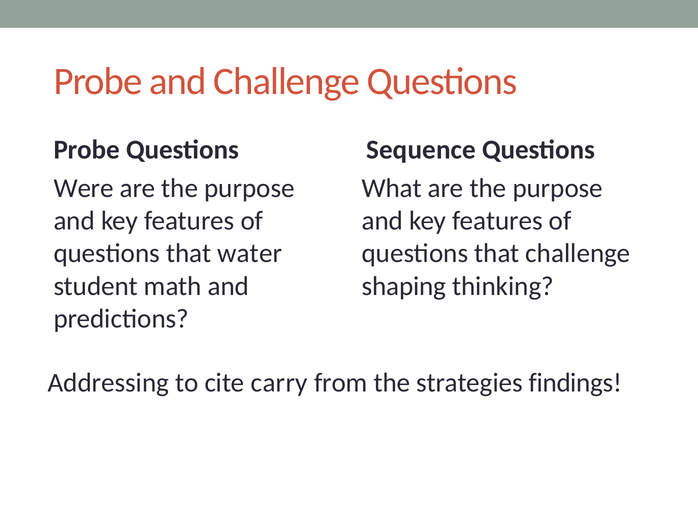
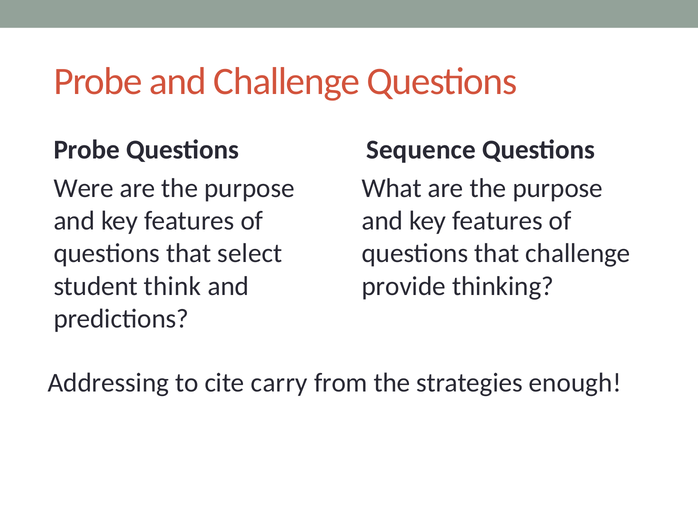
water: water -> select (250, 253)
shaping: shaping -> provide (404, 286)
math: math -> think (173, 286)
findings: findings -> enough (575, 382)
